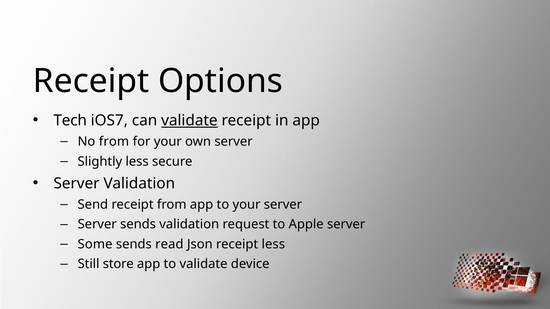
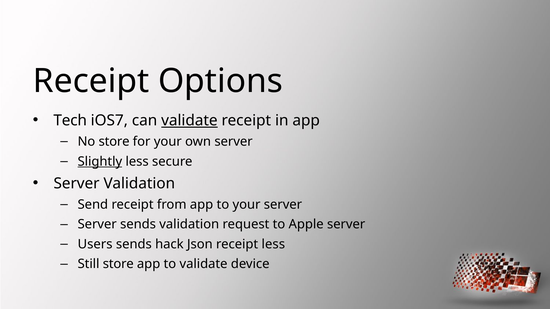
No from: from -> store (114, 142)
Slightly underline: none -> present (100, 162)
Some: Some -> Users (95, 244)
read: read -> hack (169, 244)
